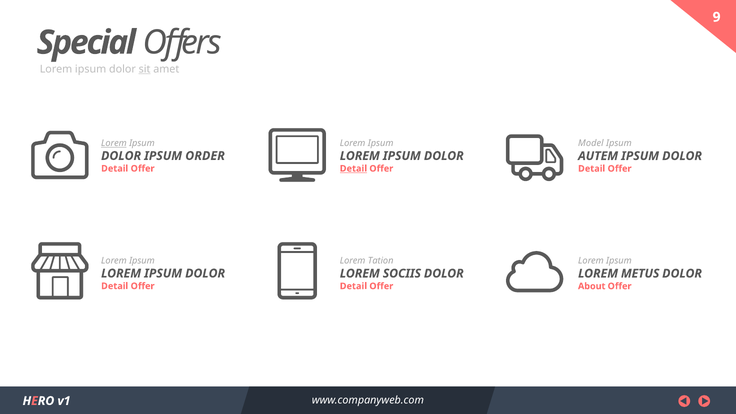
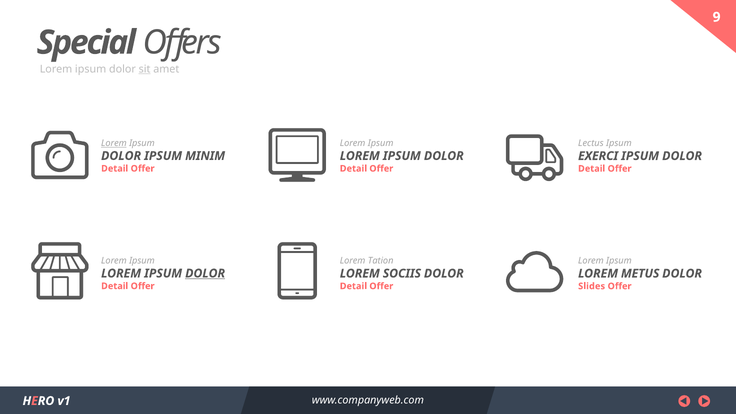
Model: Model -> Lectus (591, 143)
ORDER: ORDER -> MINIM (205, 156)
AUTEM: AUTEM -> EXERCI (598, 156)
Detail underline: present -> none (353, 169)
DOLOR underline: none -> present (205, 273)
About: About -> Slides (592, 286)
